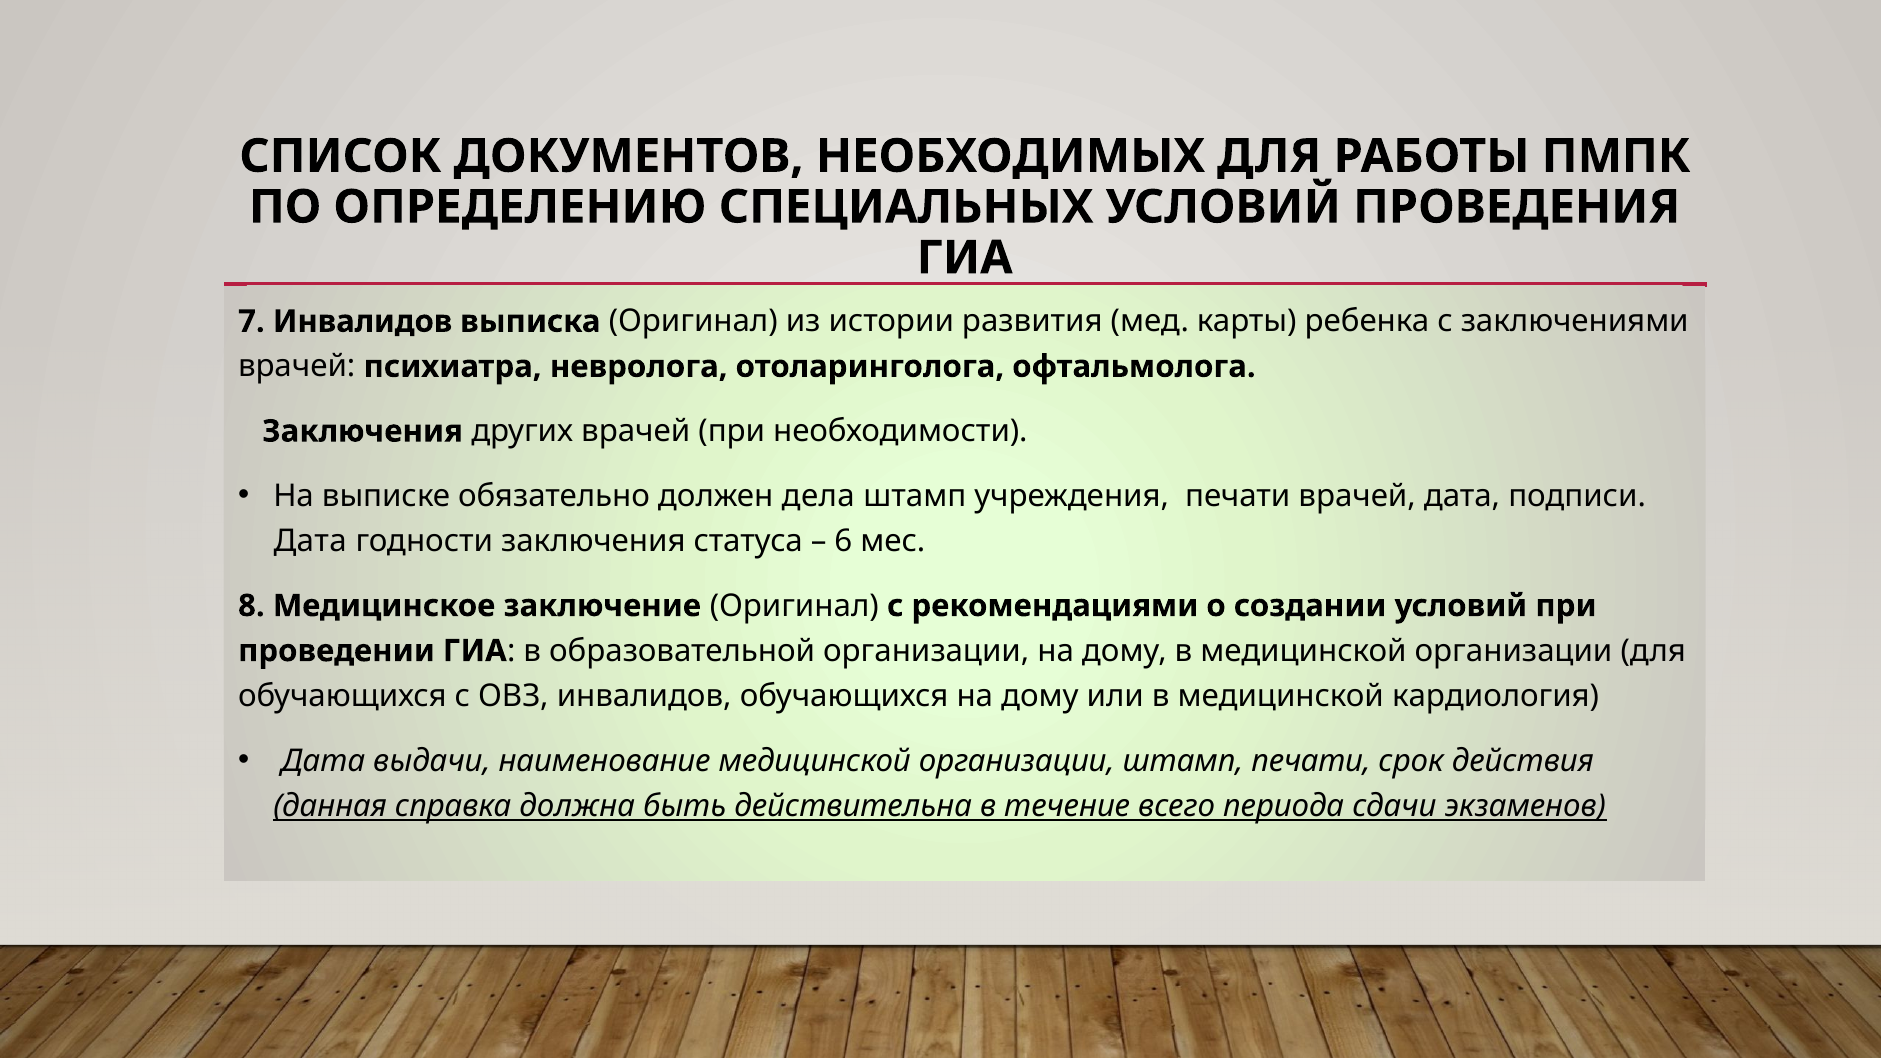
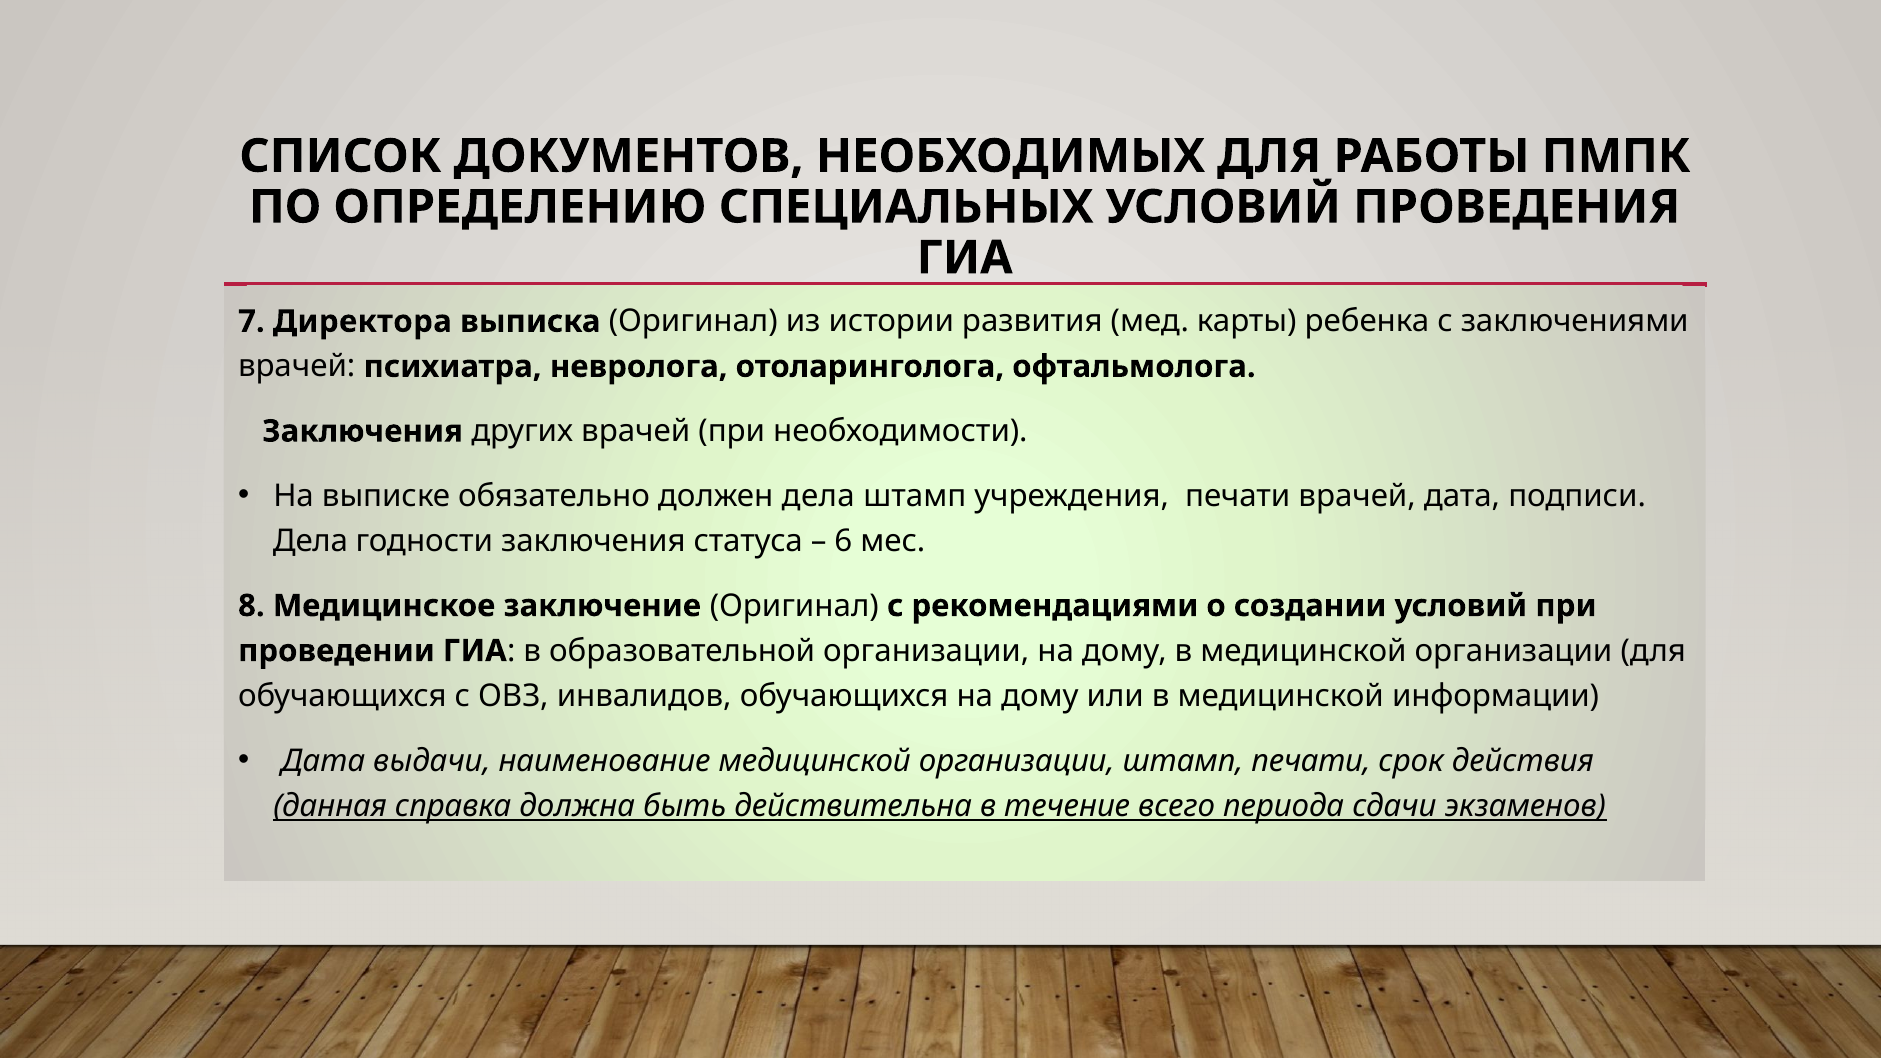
7 Инвалидов: Инвалидов -> Директора (362, 322)
Дата: Дата -> Дела (310, 541)
кардиология: кардиология -> информации (1496, 696)
